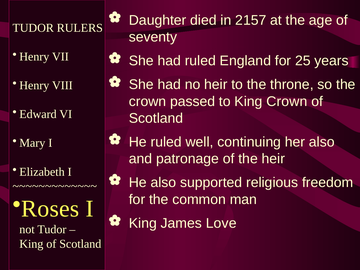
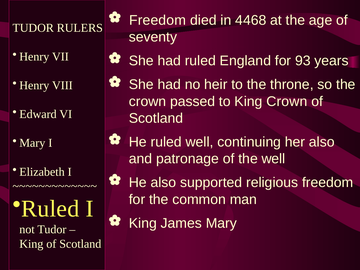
Daughter: Daughter -> Freedom (158, 20)
2157: 2157 -> 4468 (251, 20)
25: 25 -> 93 (303, 61)
the heir: heir -> well (273, 159)
Roses: Roses -> Ruled (50, 209)
James Love: Love -> Mary (221, 223)
